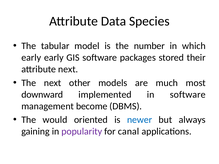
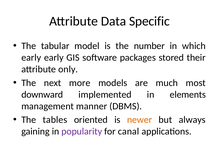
Species: Species -> Specific (149, 21)
attribute next: next -> only (68, 69)
other: other -> more (80, 83)
in software: software -> elements (188, 95)
become: become -> manner (92, 106)
would: would -> tables (55, 120)
newer colour: blue -> orange (140, 120)
